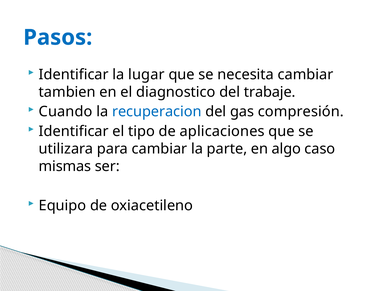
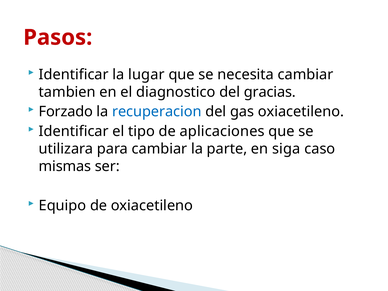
Pasos colour: blue -> red (58, 37)
trabaje: trabaje -> gracias (270, 92)
Cuando: Cuando -> Forzado (66, 112)
gas compresión: compresión -> oxiacetileno (301, 112)
algo: algo -> siga (286, 149)
